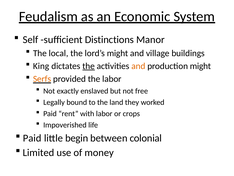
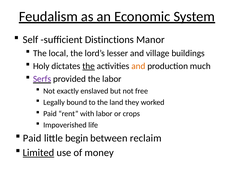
lord’s might: might -> lesser (117, 53)
King: King -> Holy (41, 66)
production might: might -> much (200, 66)
Serfs colour: orange -> purple (42, 79)
colonial: colonial -> reclaim (146, 138)
Limited underline: none -> present (39, 152)
